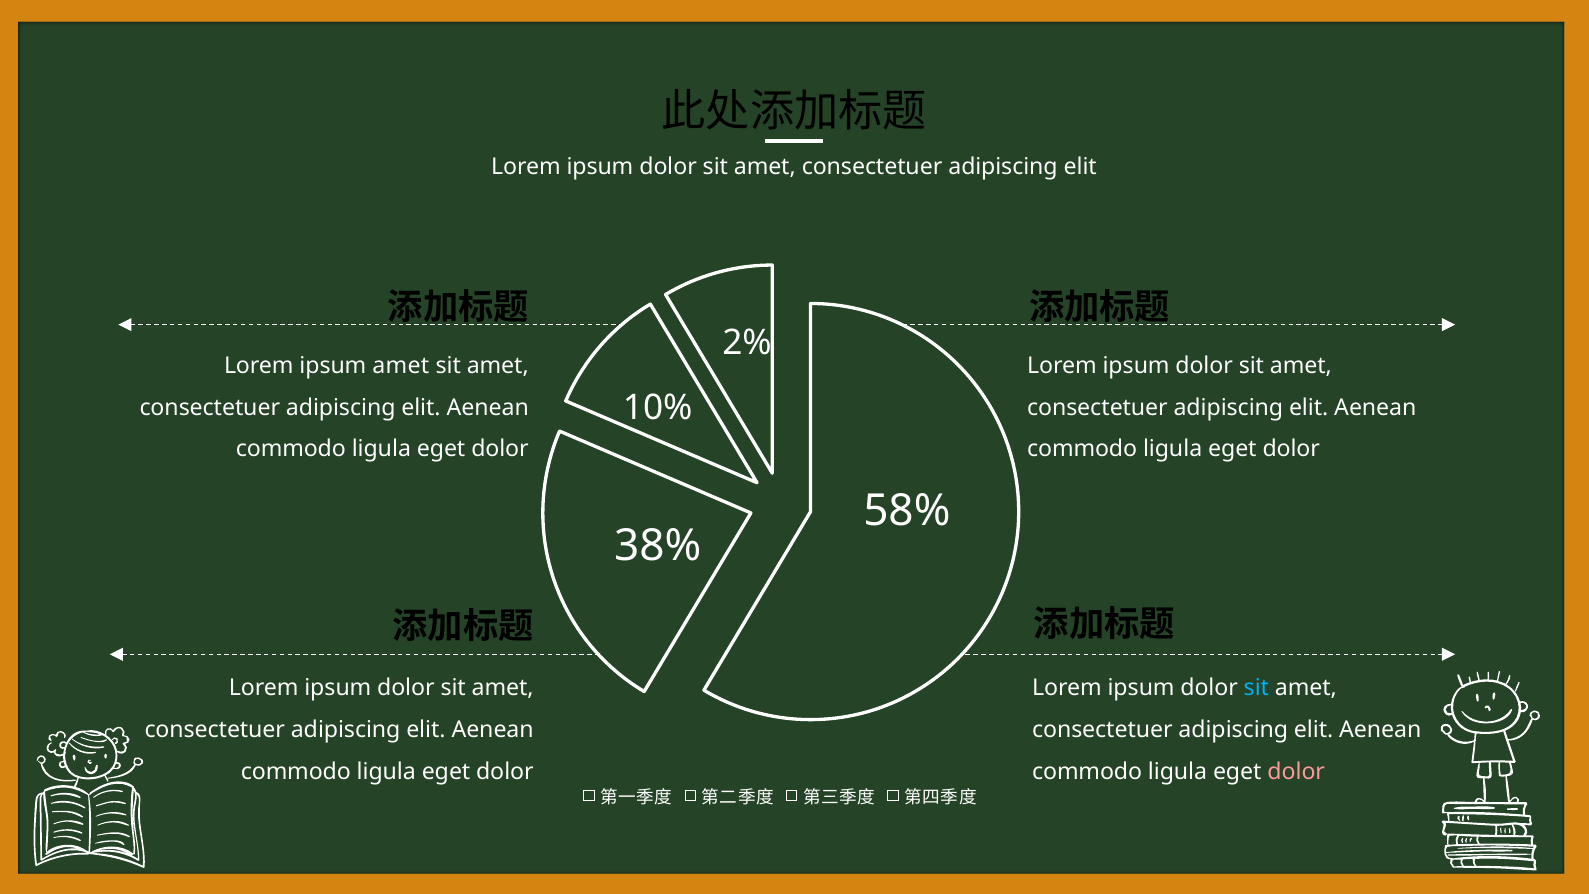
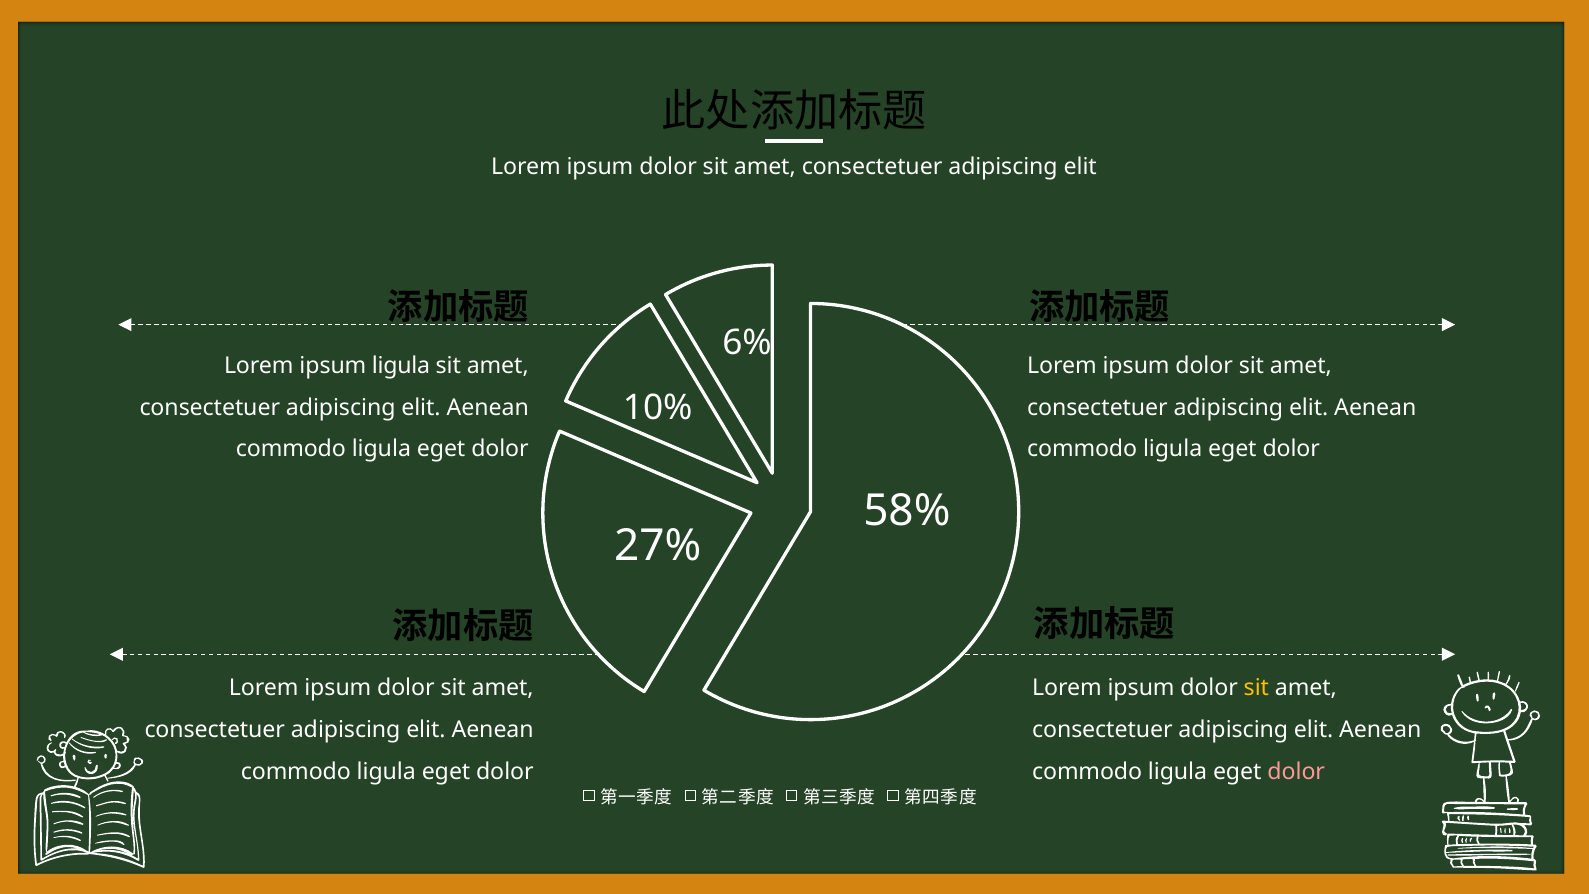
2%: 2% -> 6% (747, 342)
ipsum amet: amet -> ligula (401, 366)
38%: 38% -> 27% (658, 546)
sit colour: light blue -> yellow (1256, 688)
